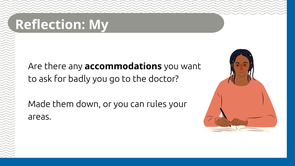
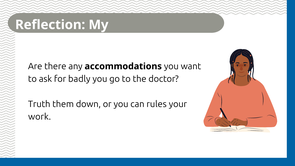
Made: Made -> Truth (39, 104)
areas: areas -> work (40, 117)
